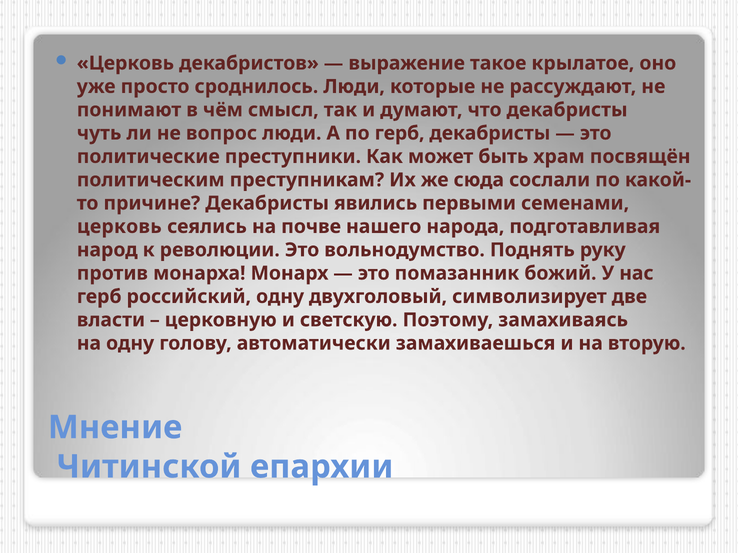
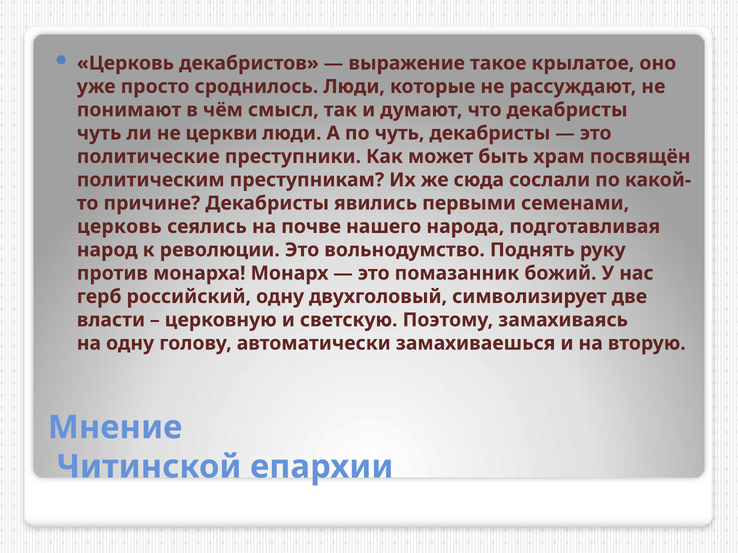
вопрос: вопрос -> церкви (222, 133)
по герб: герб -> чуть (400, 133)
